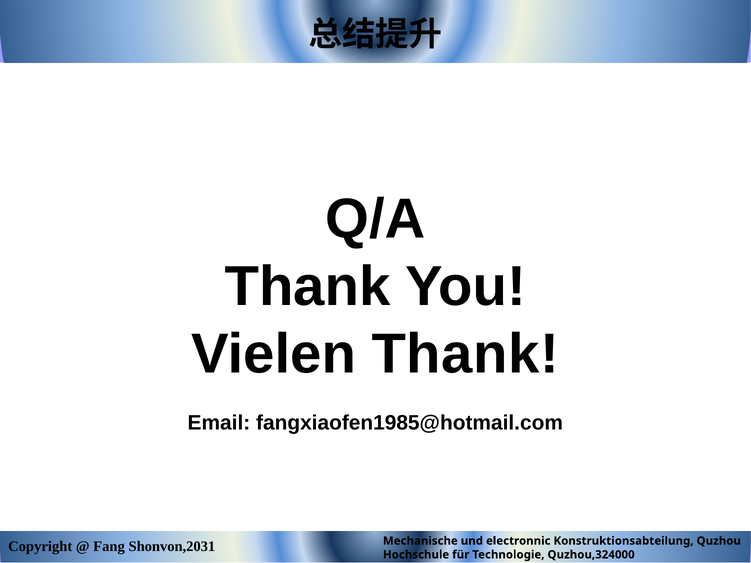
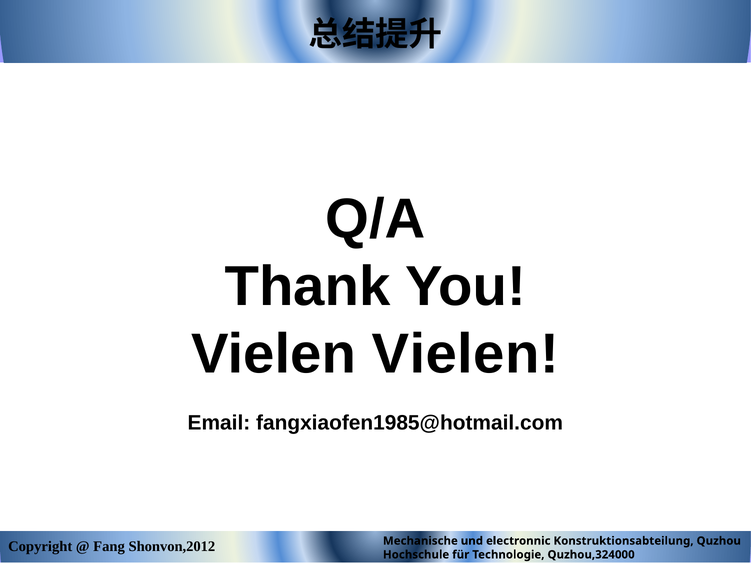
Vielen Thank: Thank -> Vielen (465, 354)
Shonvon,2031: Shonvon,2031 -> Shonvon,2012 (172, 547)
